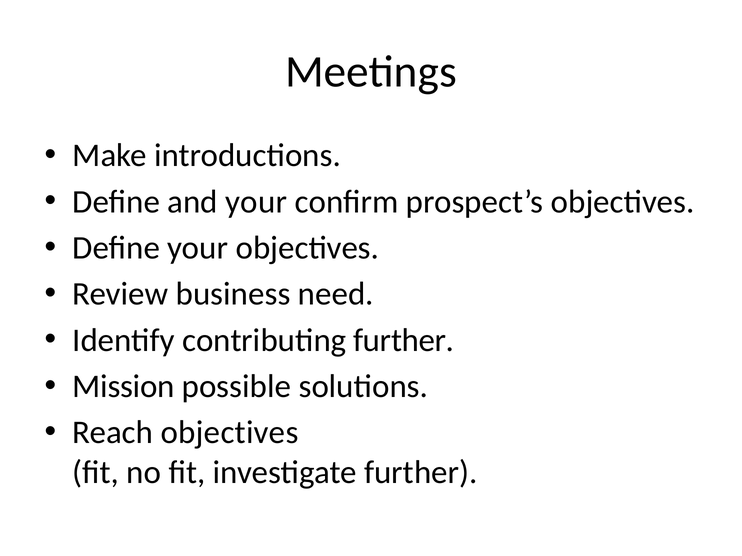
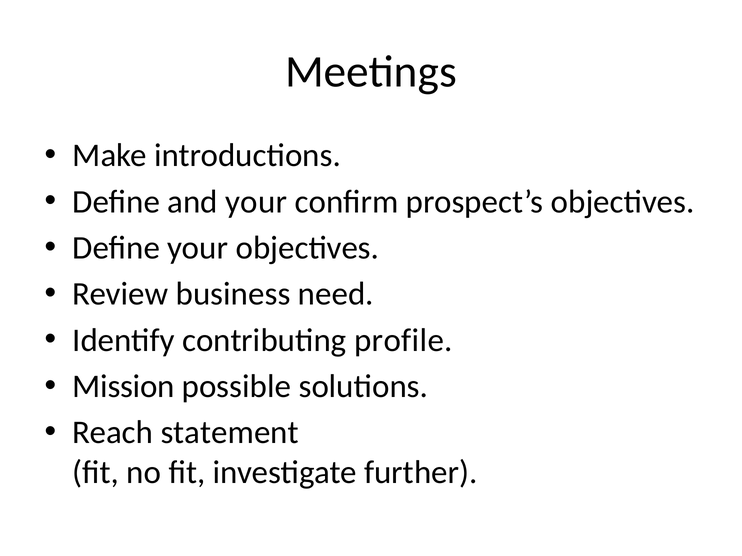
contributing further: further -> profile (403, 341)
Reach objectives: objectives -> statement (230, 433)
